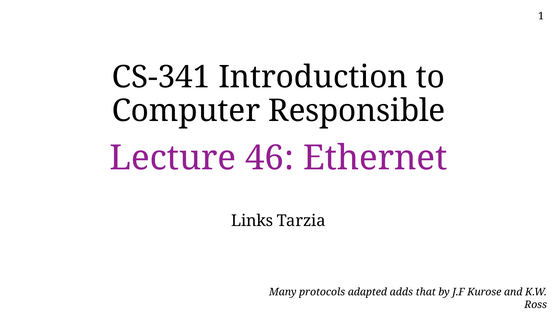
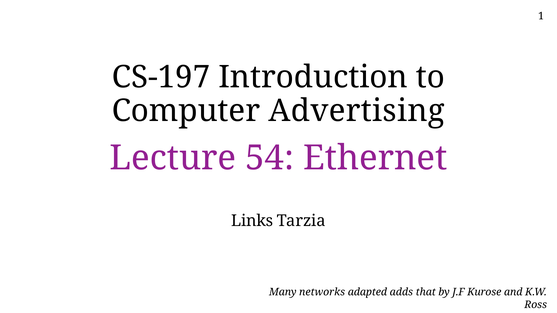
CS-341: CS-341 -> CS-197 (161, 77)
Responsible: Responsible -> Advertising (357, 111)
46: 46 -> 54 (270, 158)
protocols: protocols -> networks (322, 292)
